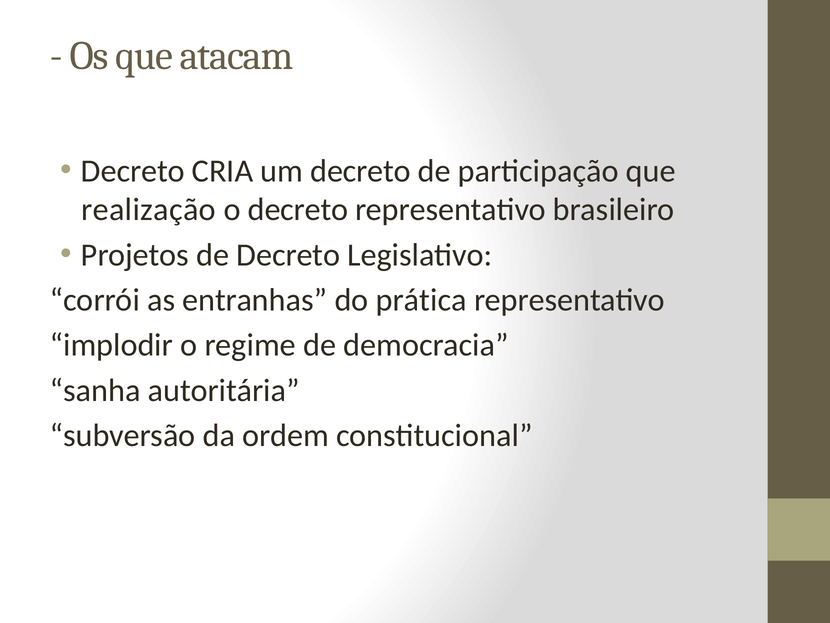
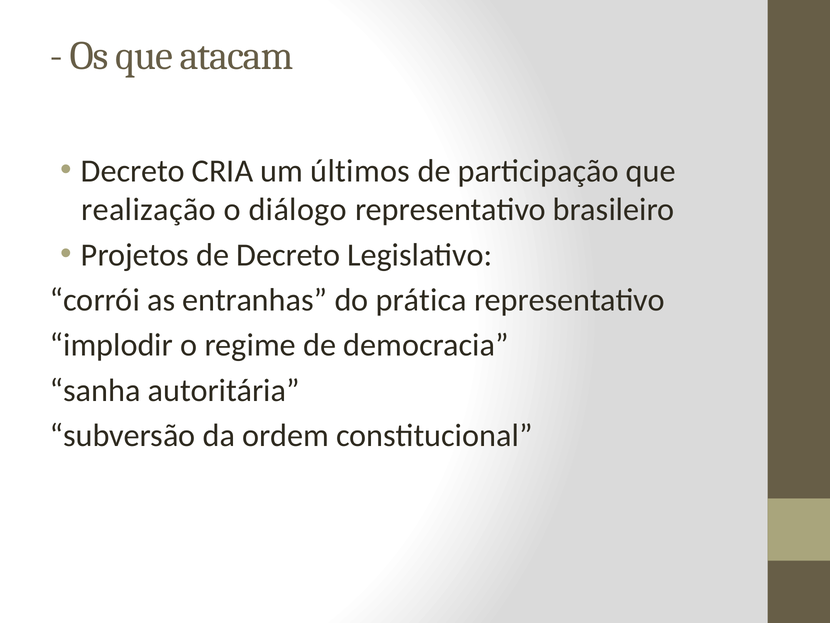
um decreto: decreto -> últimos (360, 171)
o decreto: decreto -> diálogo (298, 210)
